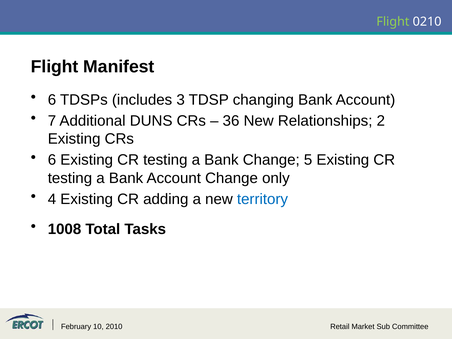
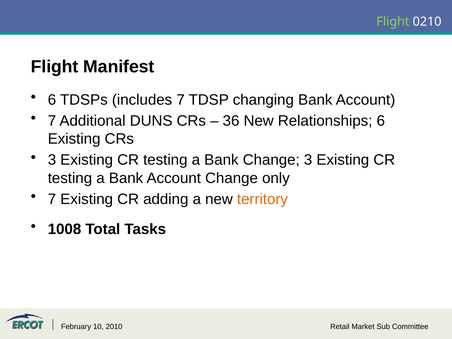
includes 3: 3 -> 7 (181, 100)
Relationships 2: 2 -> 6 (381, 121)
6: 6 -> 3 (52, 160)
Change 5: 5 -> 3 (308, 160)
4: 4 -> 7 (52, 199)
territory colour: blue -> orange (262, 199)
